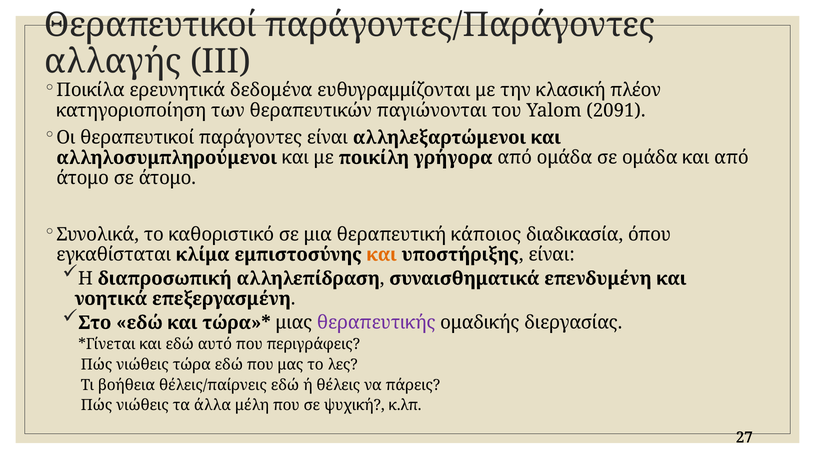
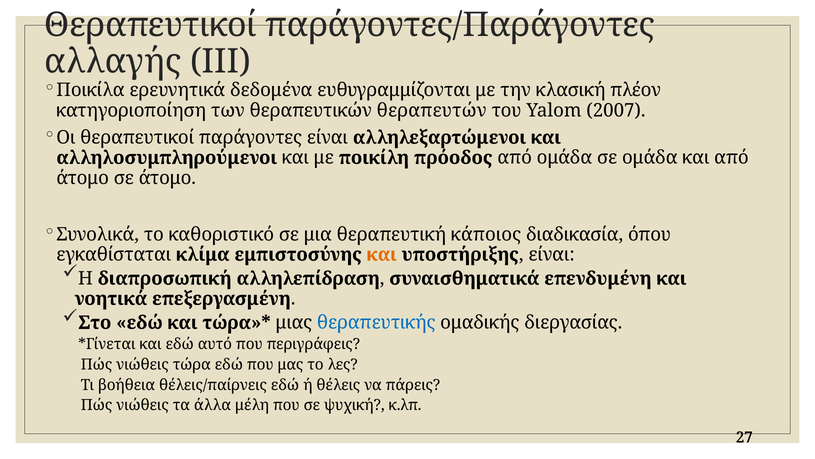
παγιώνονται: παγιώνονται -> θεραπευτών (432, 110)
2091: 2091 -> 2007 (616, 110)
γρήγορα: γρήγορα -> πρόοδος (453, 158)
θεραπευτικής colour: purple -> blue (376, 322)
